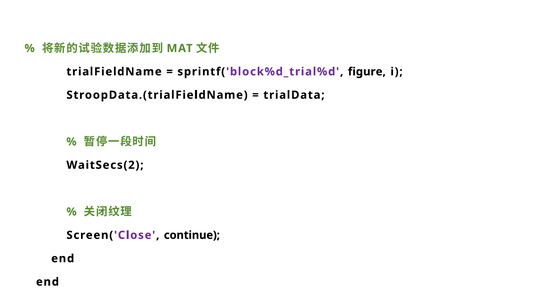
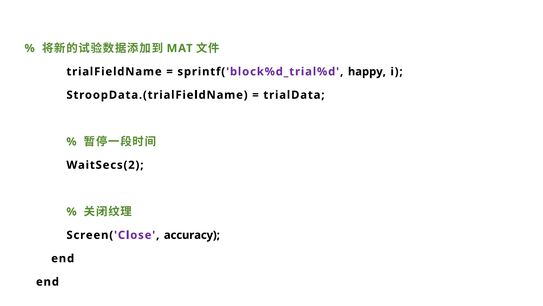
figure: figure -> happy (367, 72)
continue: continue -> accuracy (192, 235)
